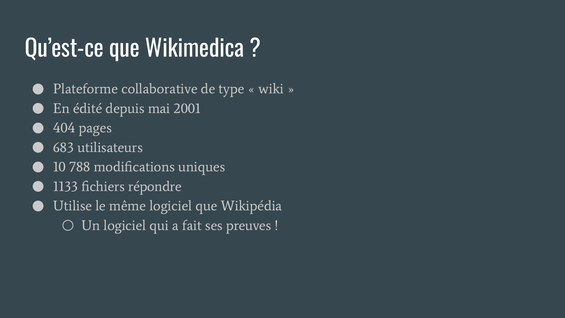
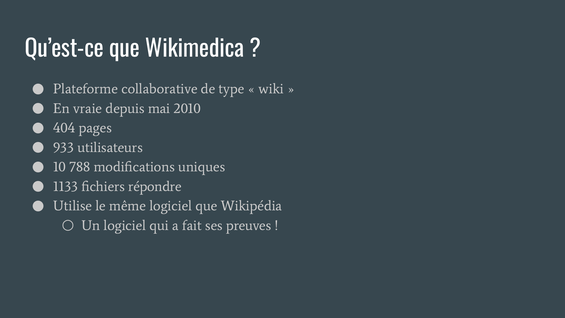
édité: édité -> vraie (88, 108)
2001: 2001 -> 2010 (187, 108)
683: 683 -> 933 (64, 147)
